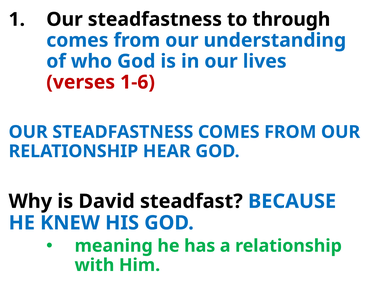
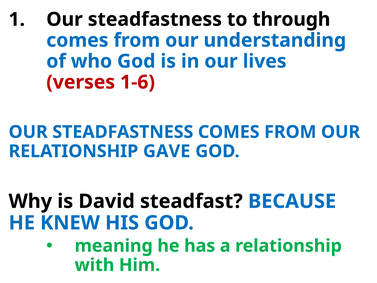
HEAR: HEAR -> GAVE (167, 151)
